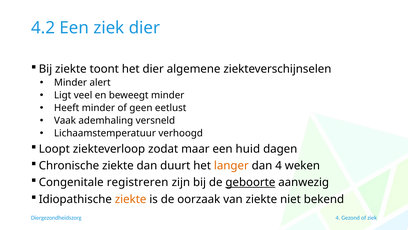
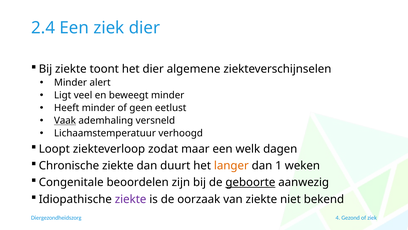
4.2: 4.2 -> 2.4 (43, 28)
Vaak underline: none -> present (65, 120)
huid: huid -> welk (248, 149)
dan 4: 4 -> 1 (279, 165)
registreren: registreren -> beoordelen (138, 182)
ziekte colour: orange -> purple (131, 199)
